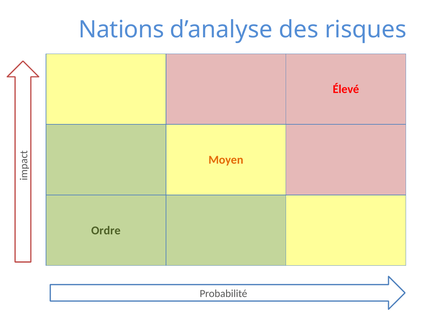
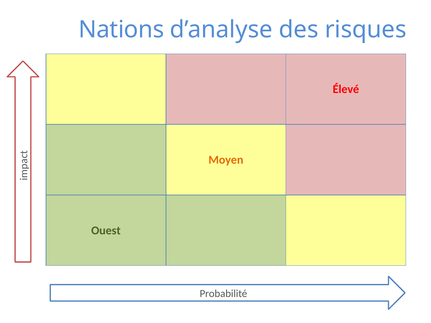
Ordre: Ordre -> Ouest (106, 231)
